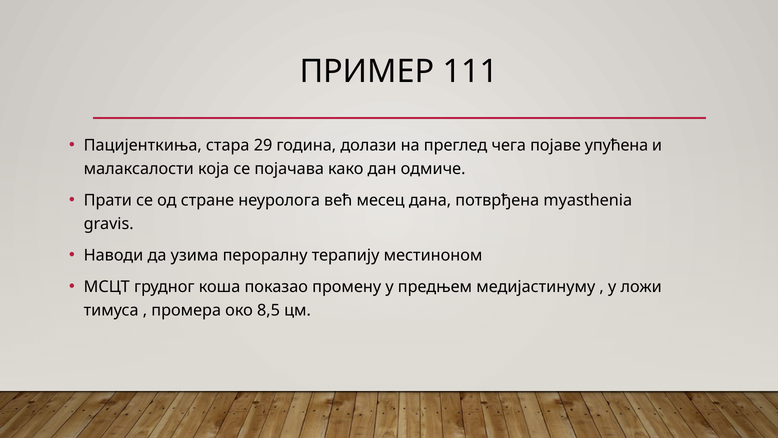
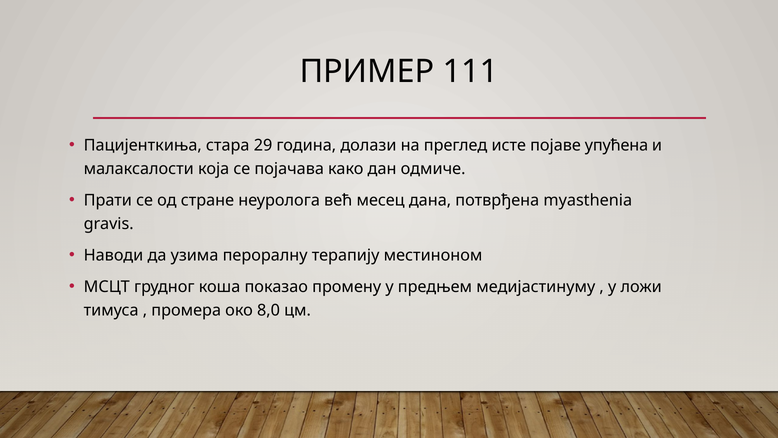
чега: чега -> исте (509, 145)
8,5: 8,5 -> 8,0 (268, 310)
